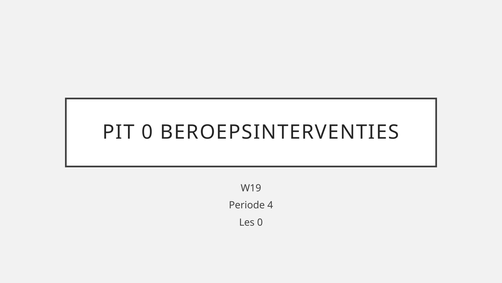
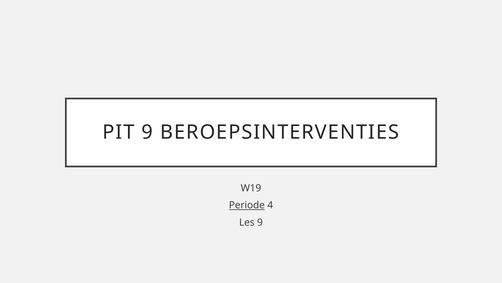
PIT 0: 0 -> 9 (147, 132)
Periode underline: none -> present (247, 205)
Les 0: 0 -> 9 (260, 222)
